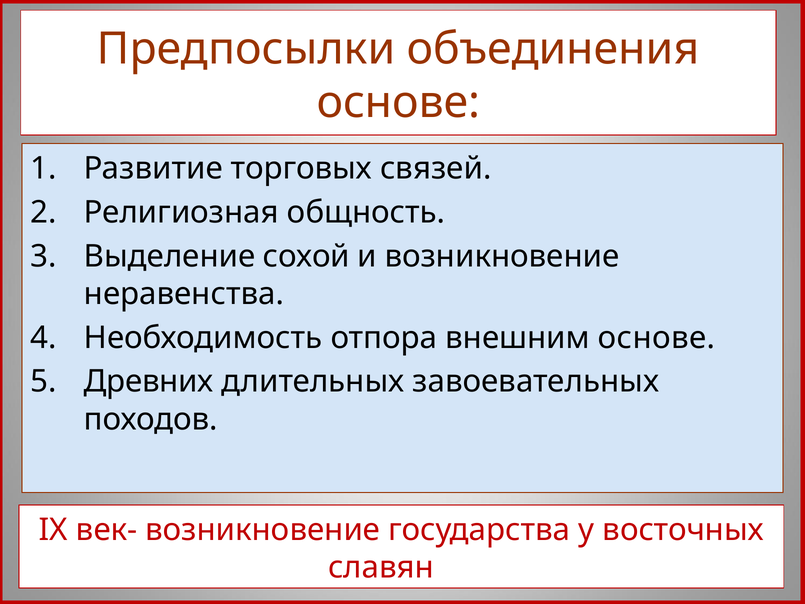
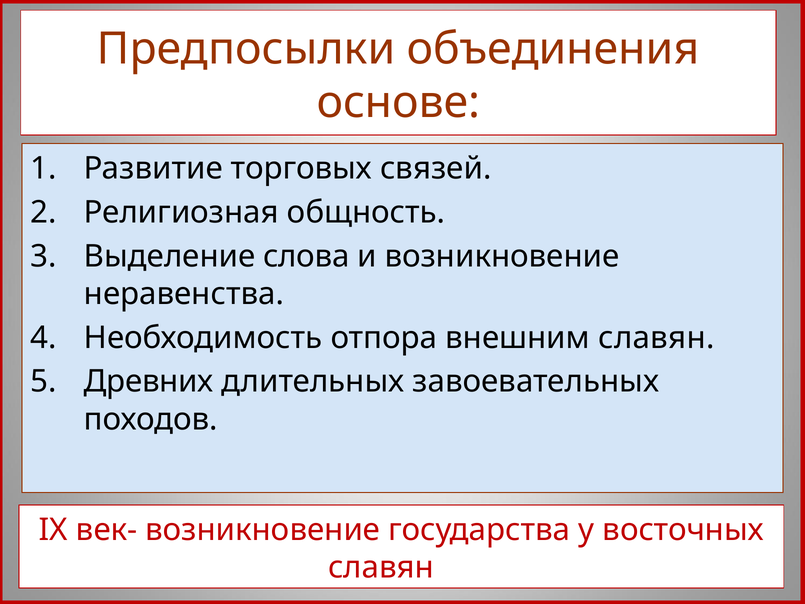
сохой: сохой -> слова (306, 256)
внешним основе: основе -> славян (656, 338)
